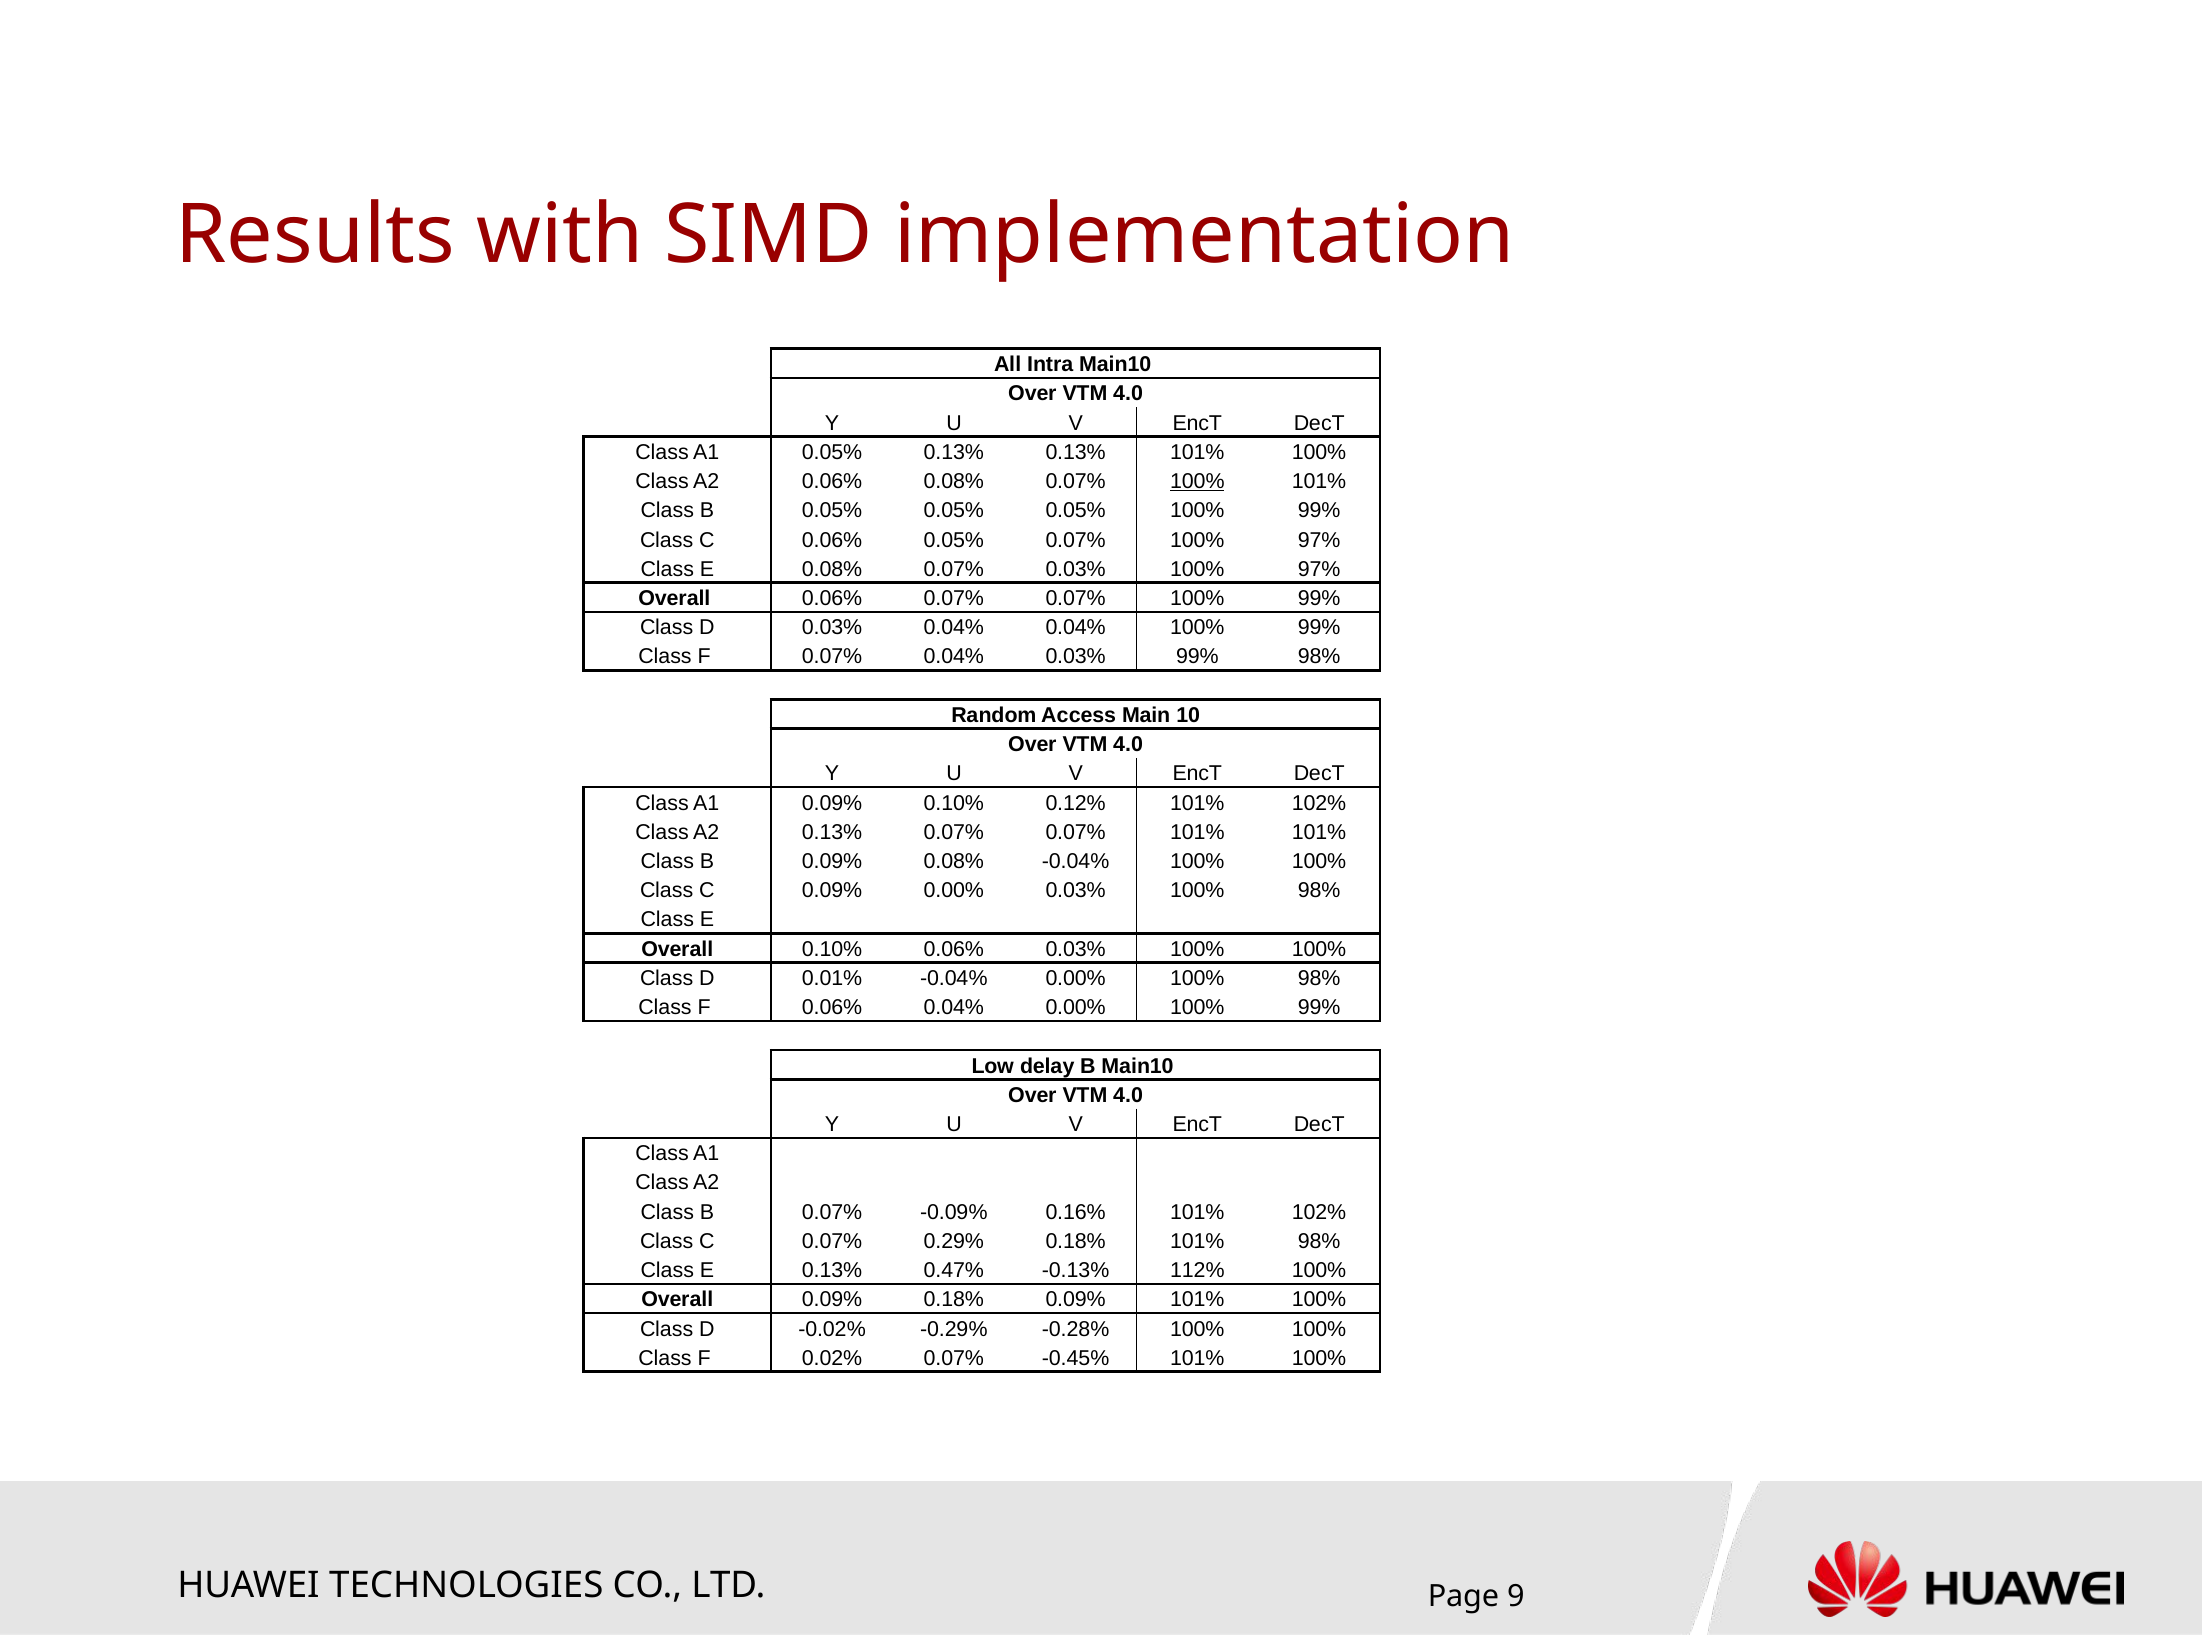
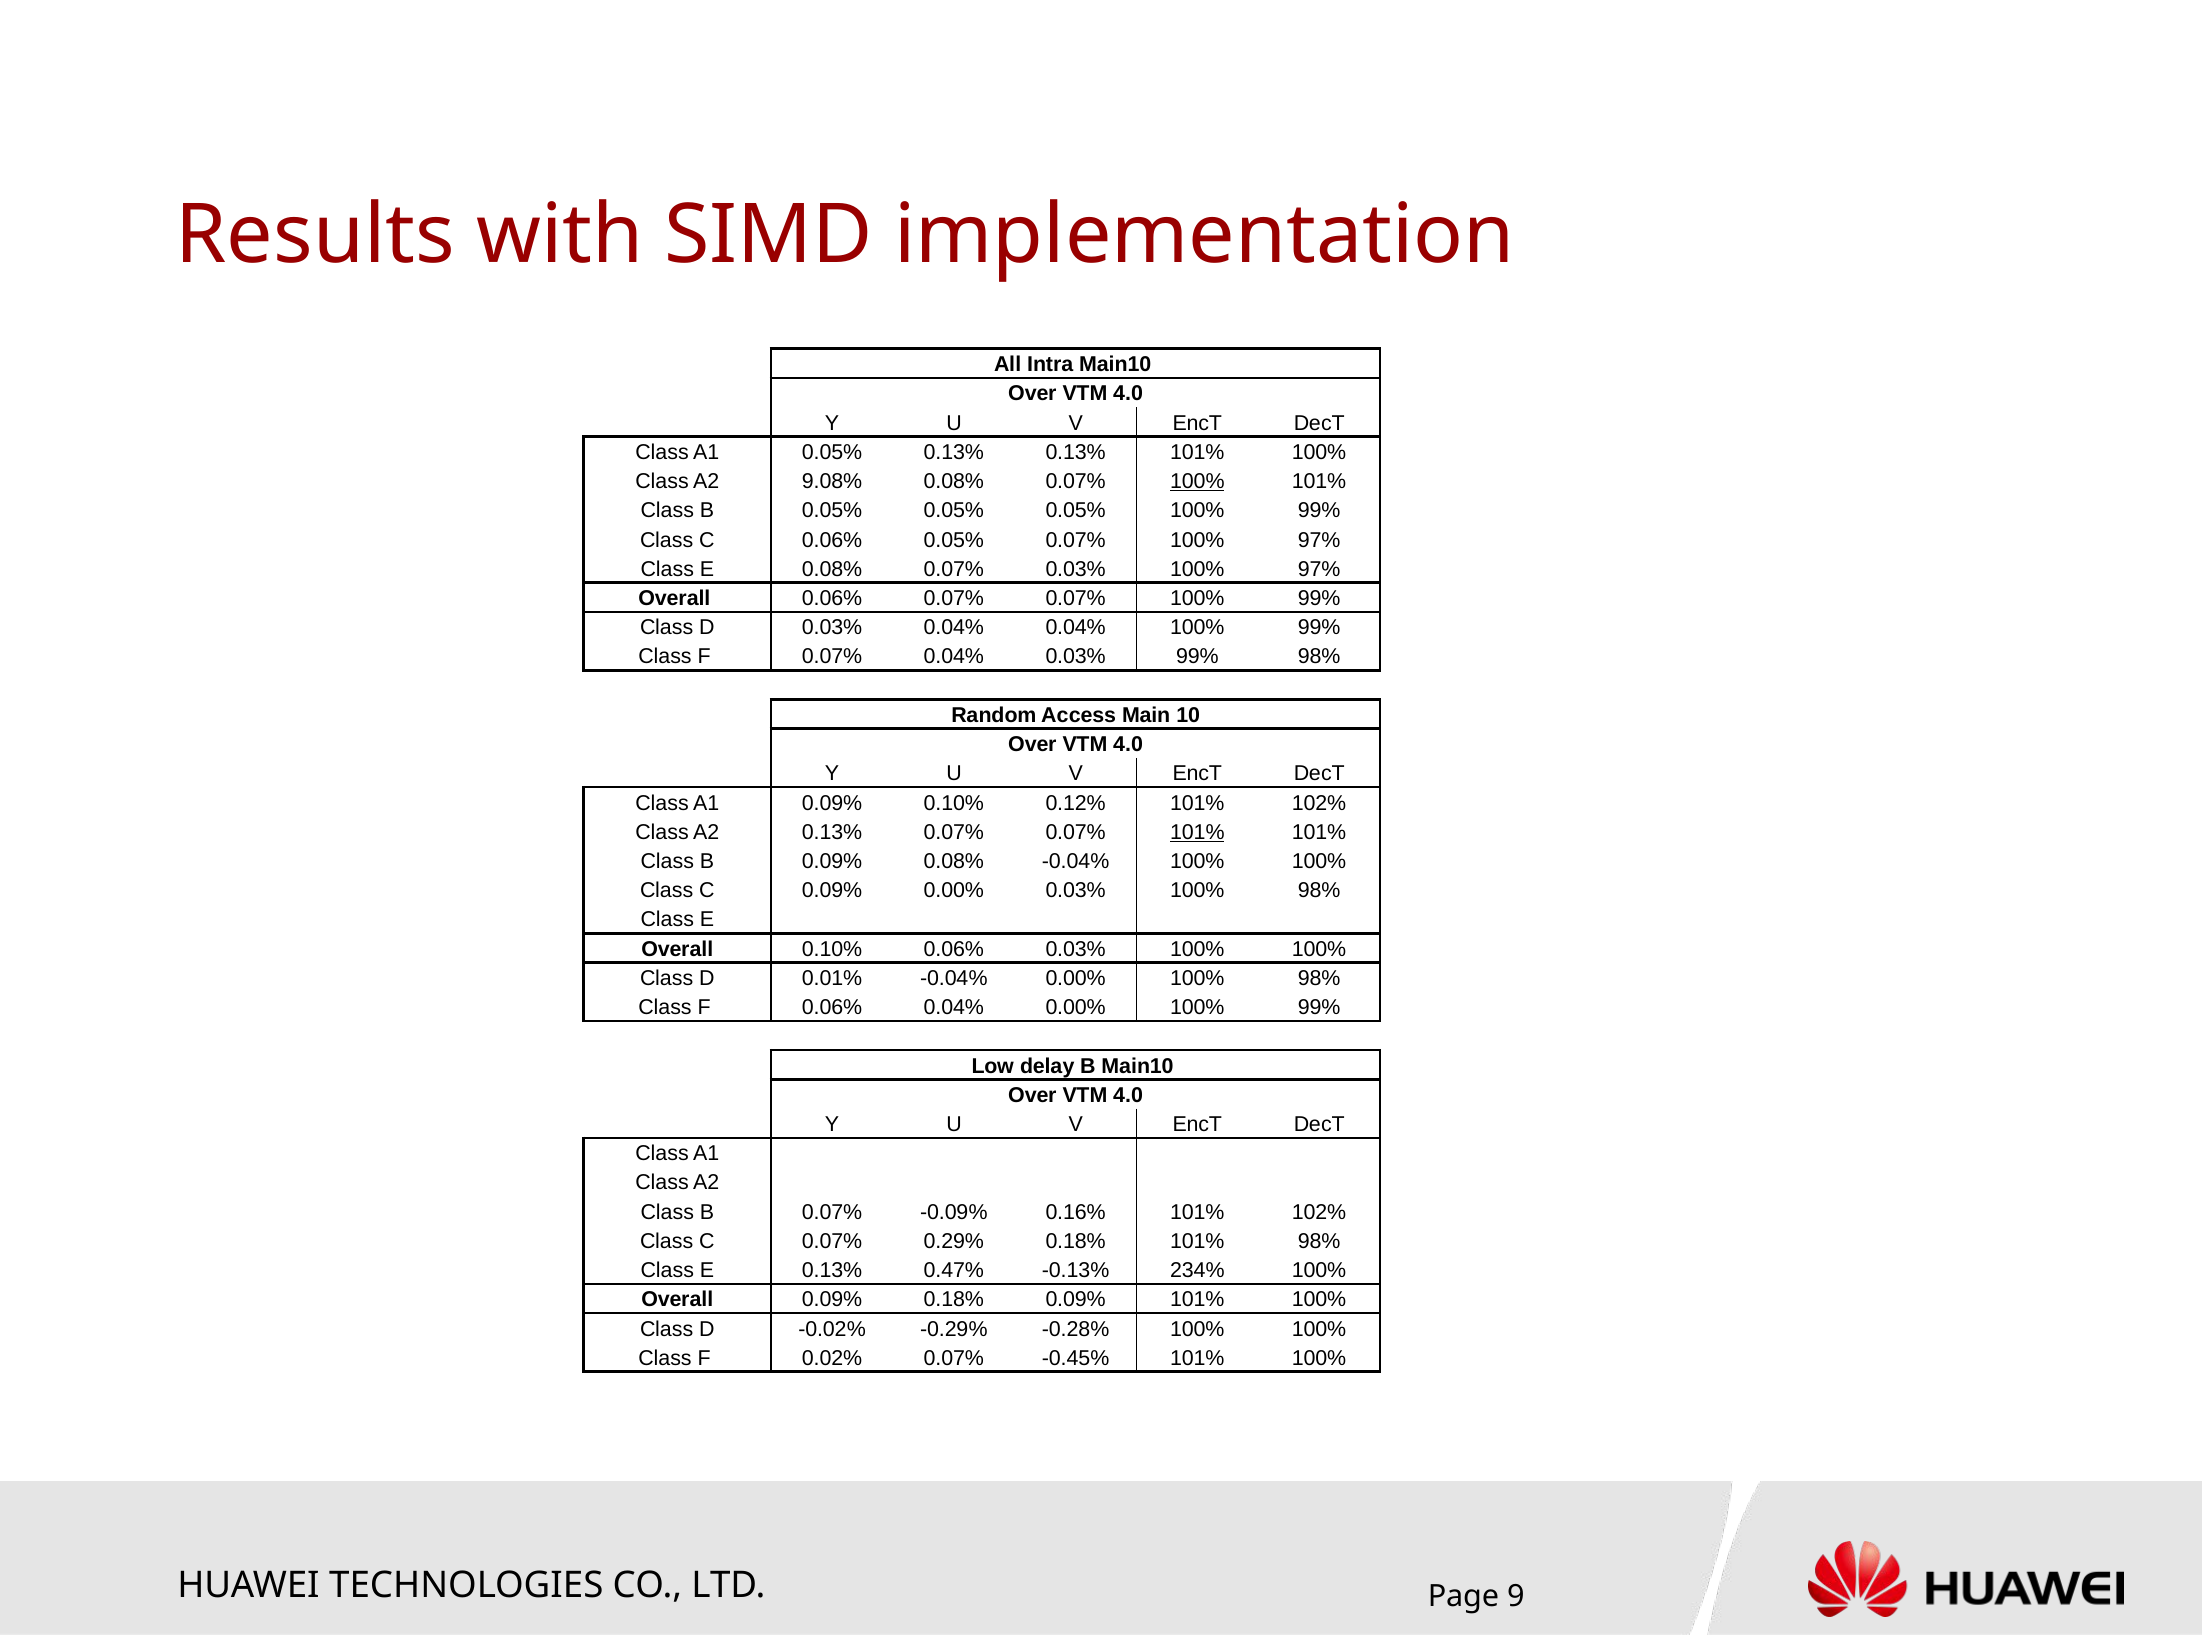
A2 0.06%: 0.06% -> 9.08% (832, 481)
101% underline: none -> present (1197, 832)
112%: 112% -> 234% (1197, 1270)
